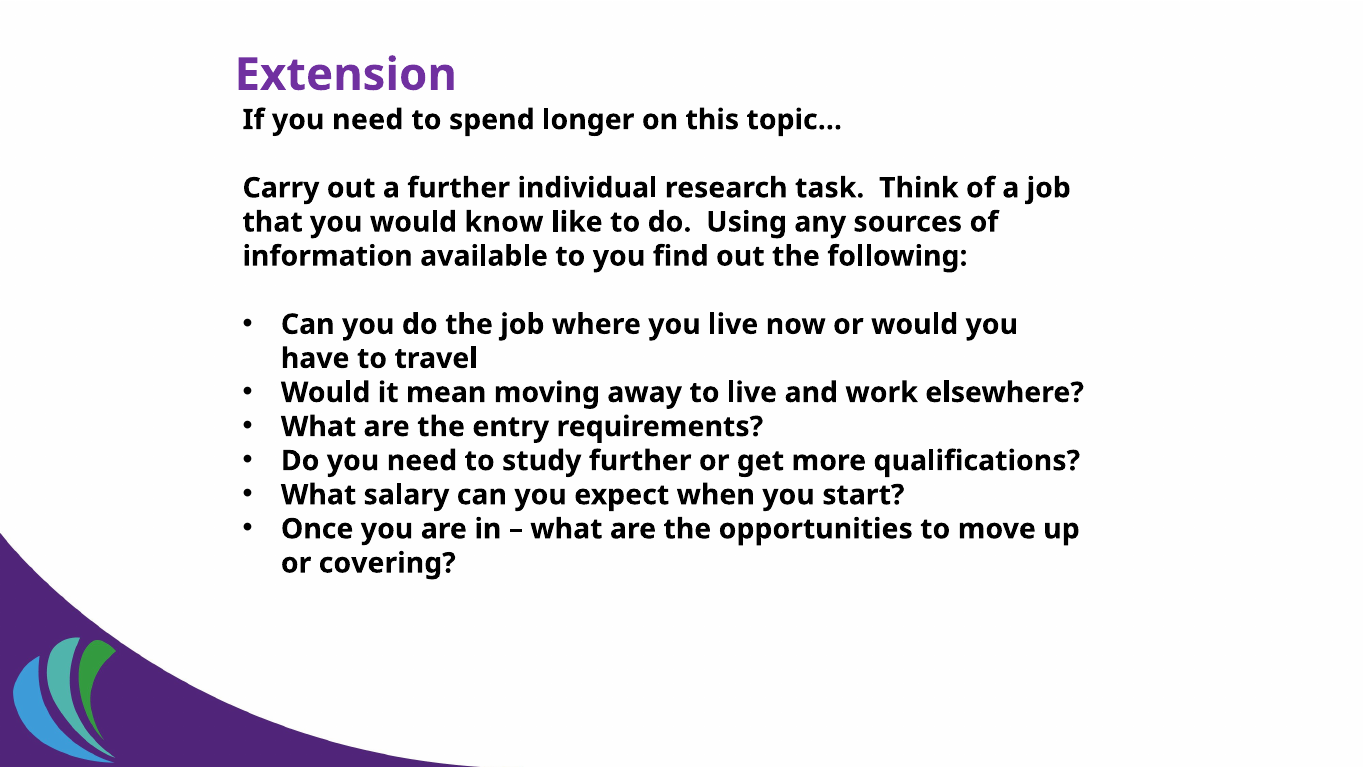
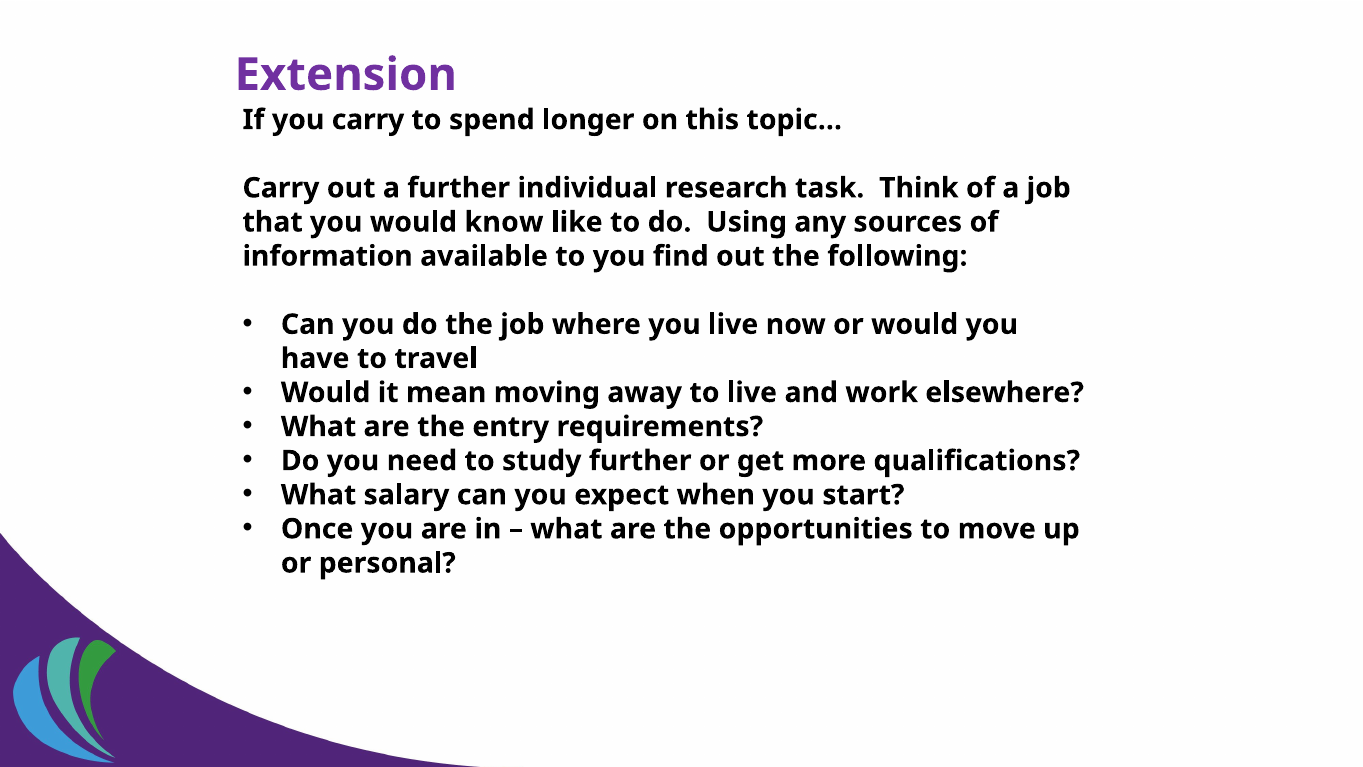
If you need: need -> carry (368, 120)
covering: covering -> personal (387, 563)
